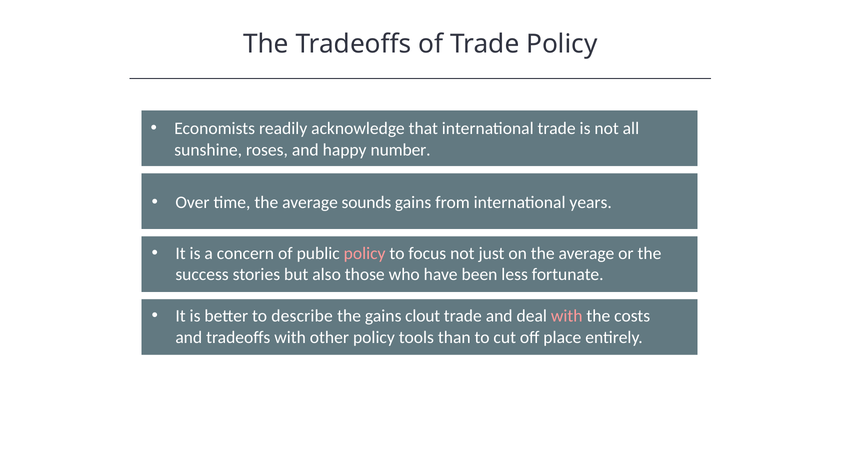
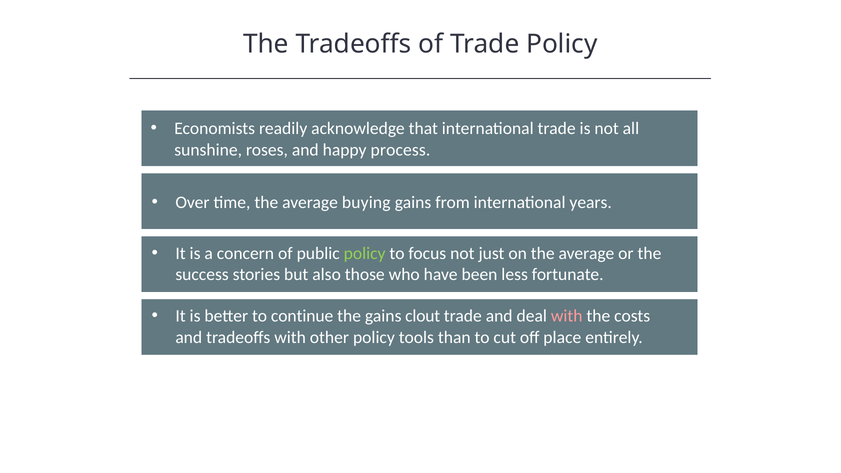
number: number -> process (400, 150)
sounds: sounds -> buying (366, 202)
policy colour: pink -> light green (365, 253)
describe: describe -> continue (302, 316)
